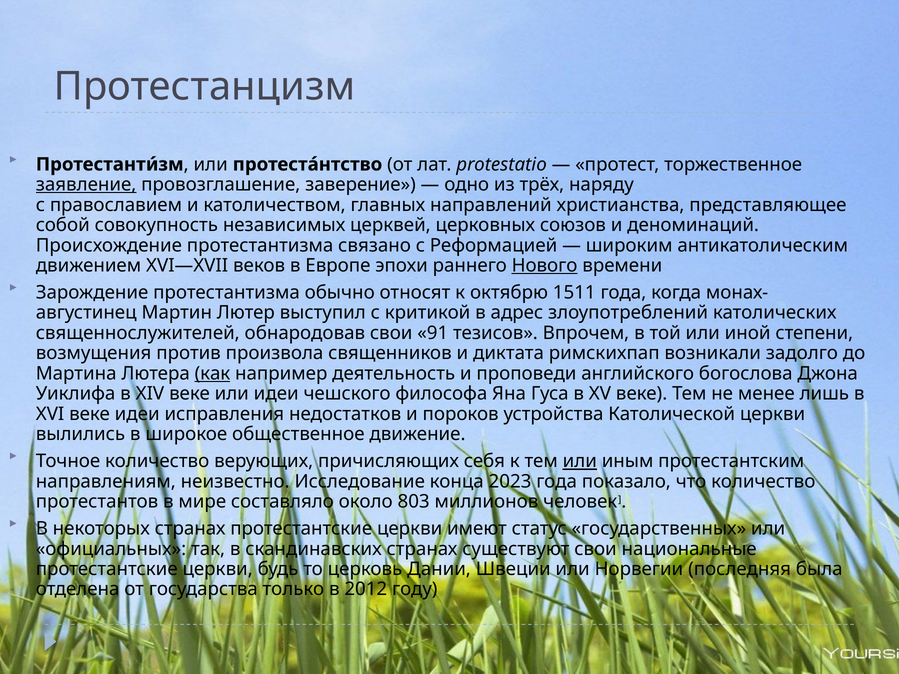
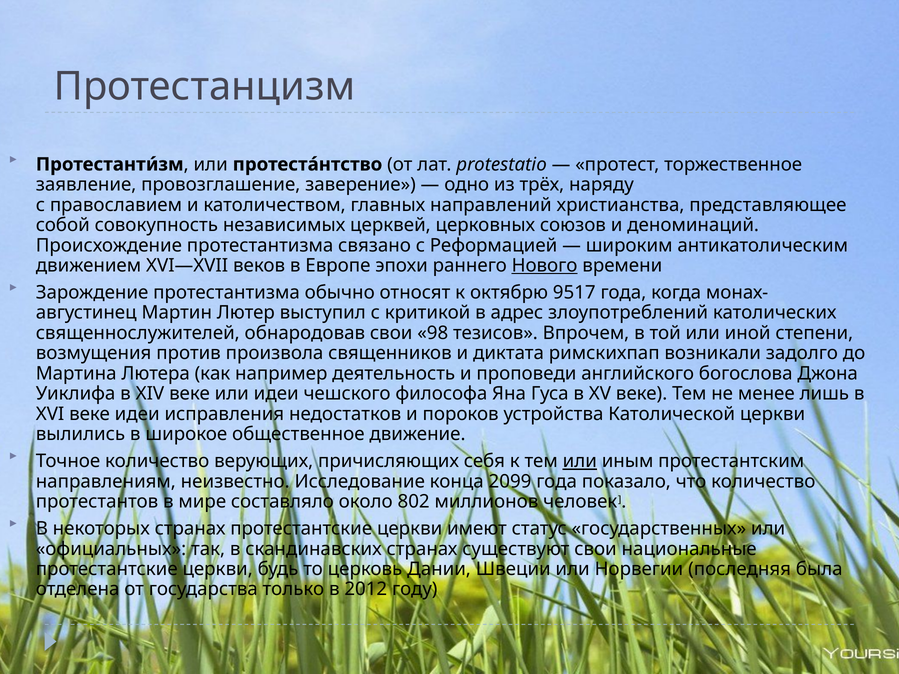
заявление underline: present -> none (86, 185)
1511: 1511 -> 9517 (574, 293)
91: 91 -> 98 (433, 333)
как underline: present -> none (212, 374)
2023: 2023 -> 2099 (510, 482)
803: 803 -> 802 (414, 502)
